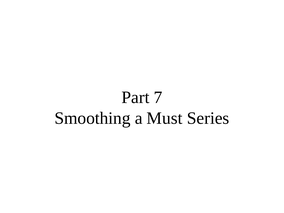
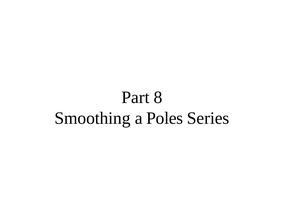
7: 7 -> 8 (158, 97)
Must: Must -> Poles (165, 118)
